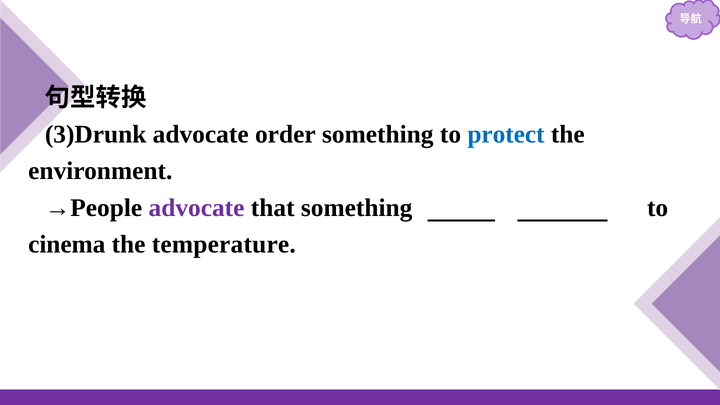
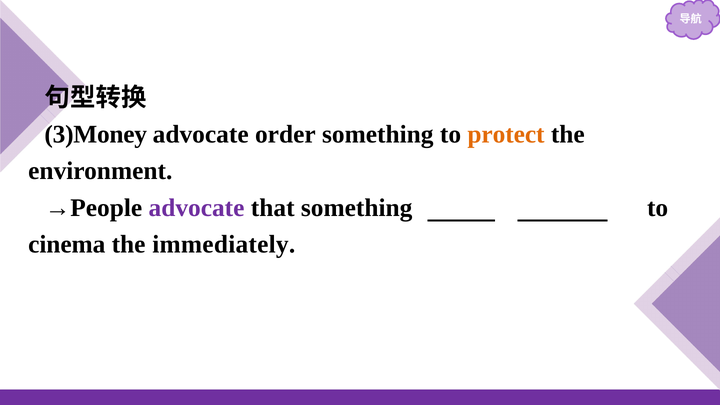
3)Drunk: 3)Drunk -> 3)Money (96, 134)
protect colour: blue -> orange (506, 134)
temperature: temperature -> immediately (224, 244)
